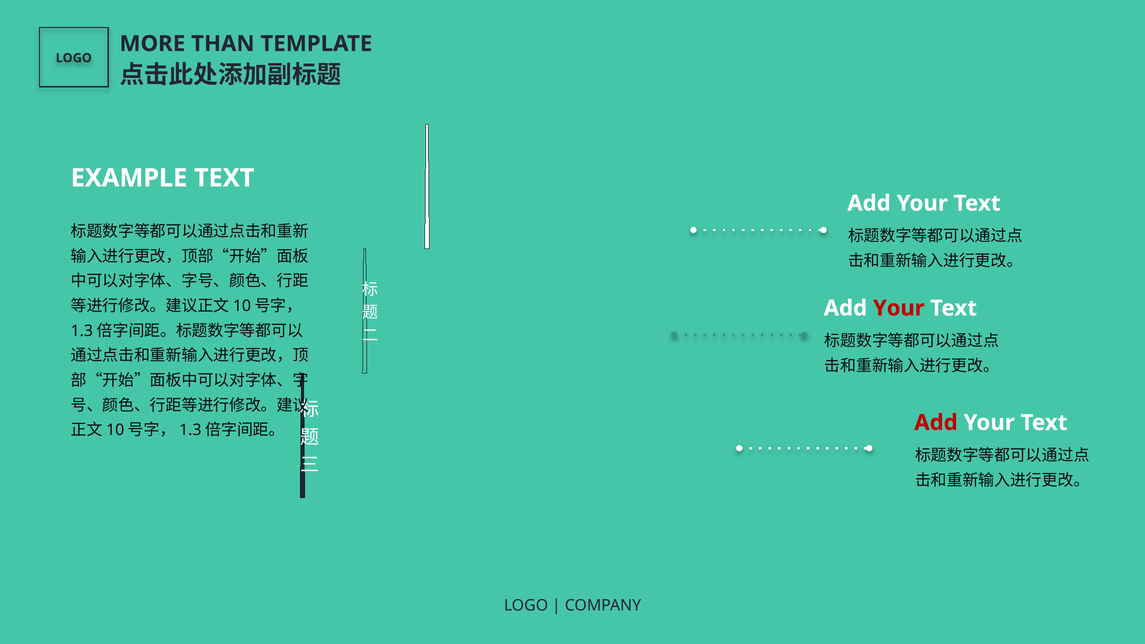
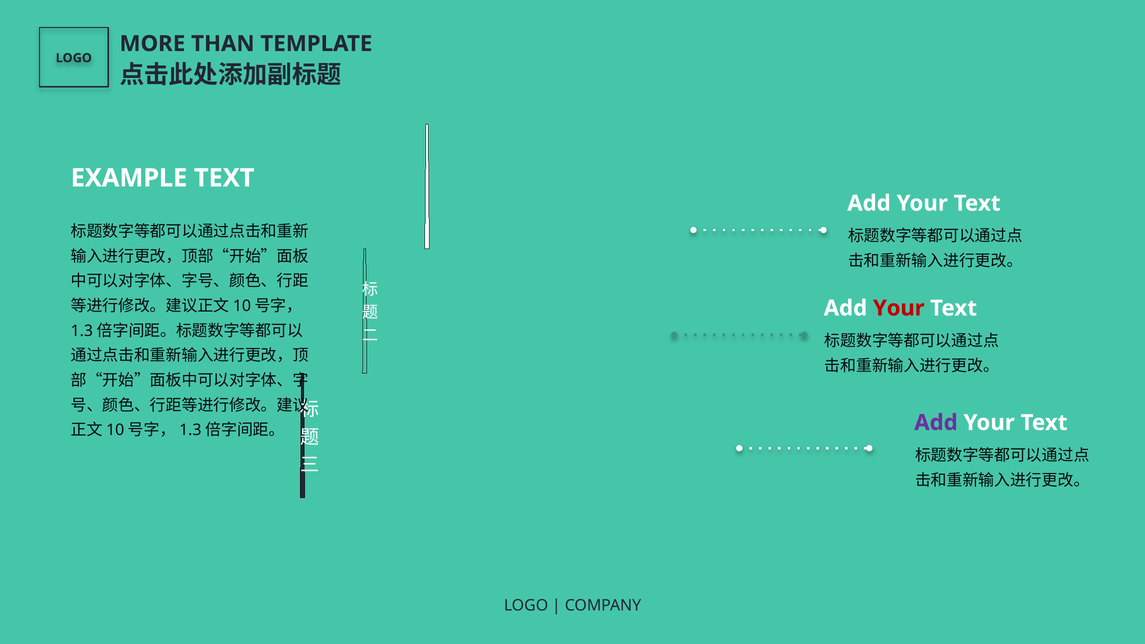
Add colour: red -> purple (936, 423)
